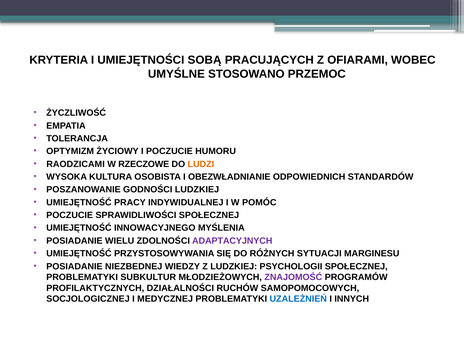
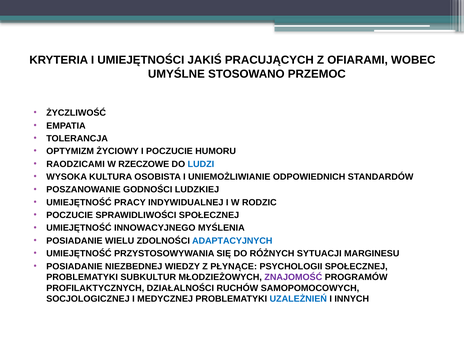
SOBĄ: SOBĄ -> JAKIŚ (205, 60)
LUDZI colour: orange -> blue (201, 164)
OBEZWŁADNIANIE: OBEZWŁADNIANIE -> UNIEMOŻLIWIANIE (229, 177)
POMÓC: POMÓC -> RODZIC (259, 202)
ADAPTACYJNYCH colour: purple -> blue (232, 241)
Z LUDZKIEJ: LUDZKIEJ -> PŁYNĄCE (234, 266)
